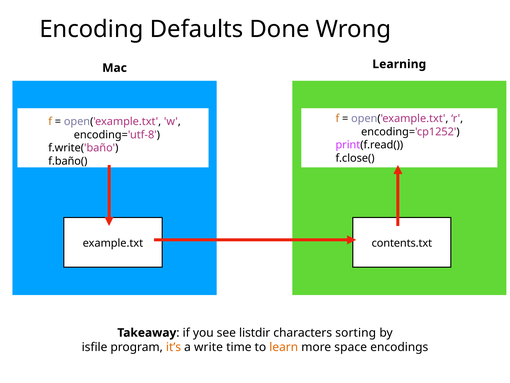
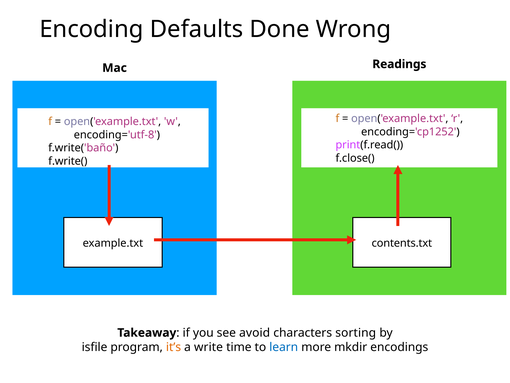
Learning: Learning -> Readings (399, 64)
f.baño(: f.baño( -> f.write( (68, 161)
listdir: listdir -> avoid (255, 332)
learn colour: orange -> blue (284, 347)
space: space -> mkdir (351, 347)
